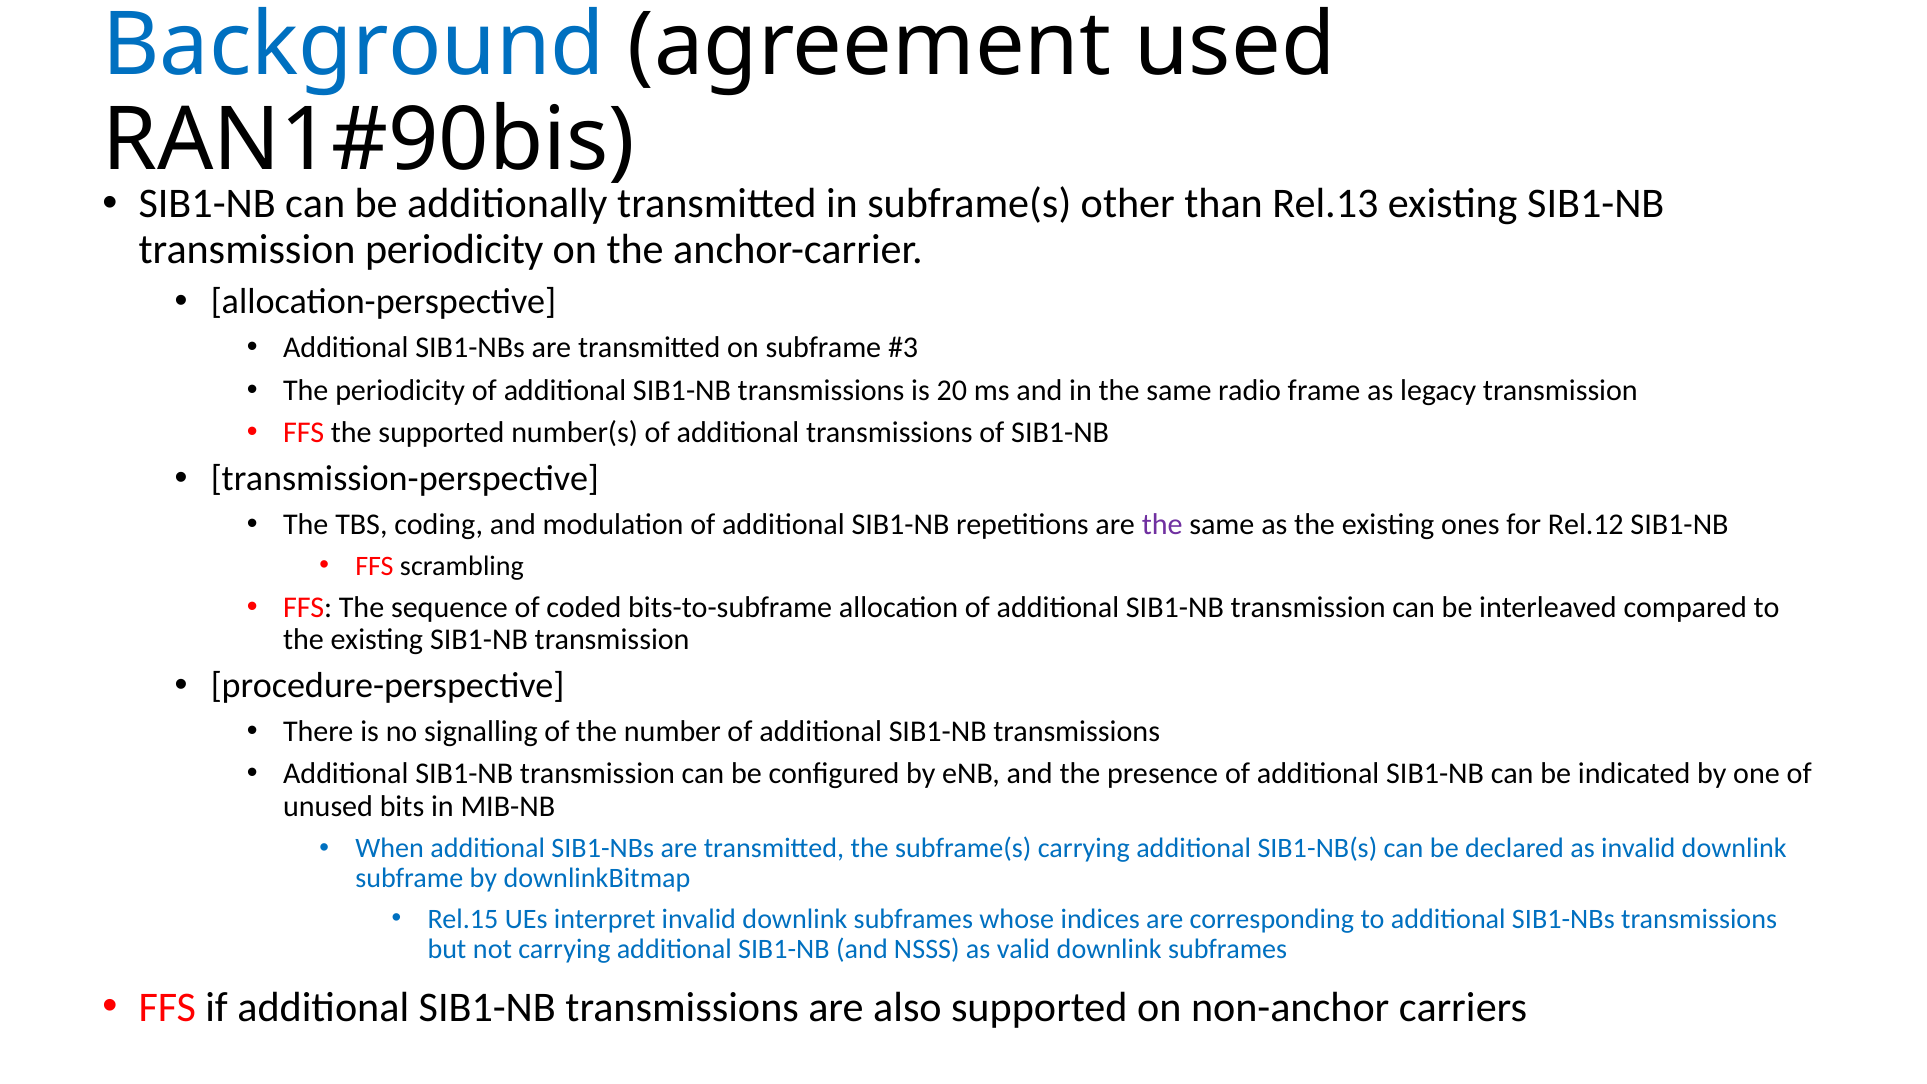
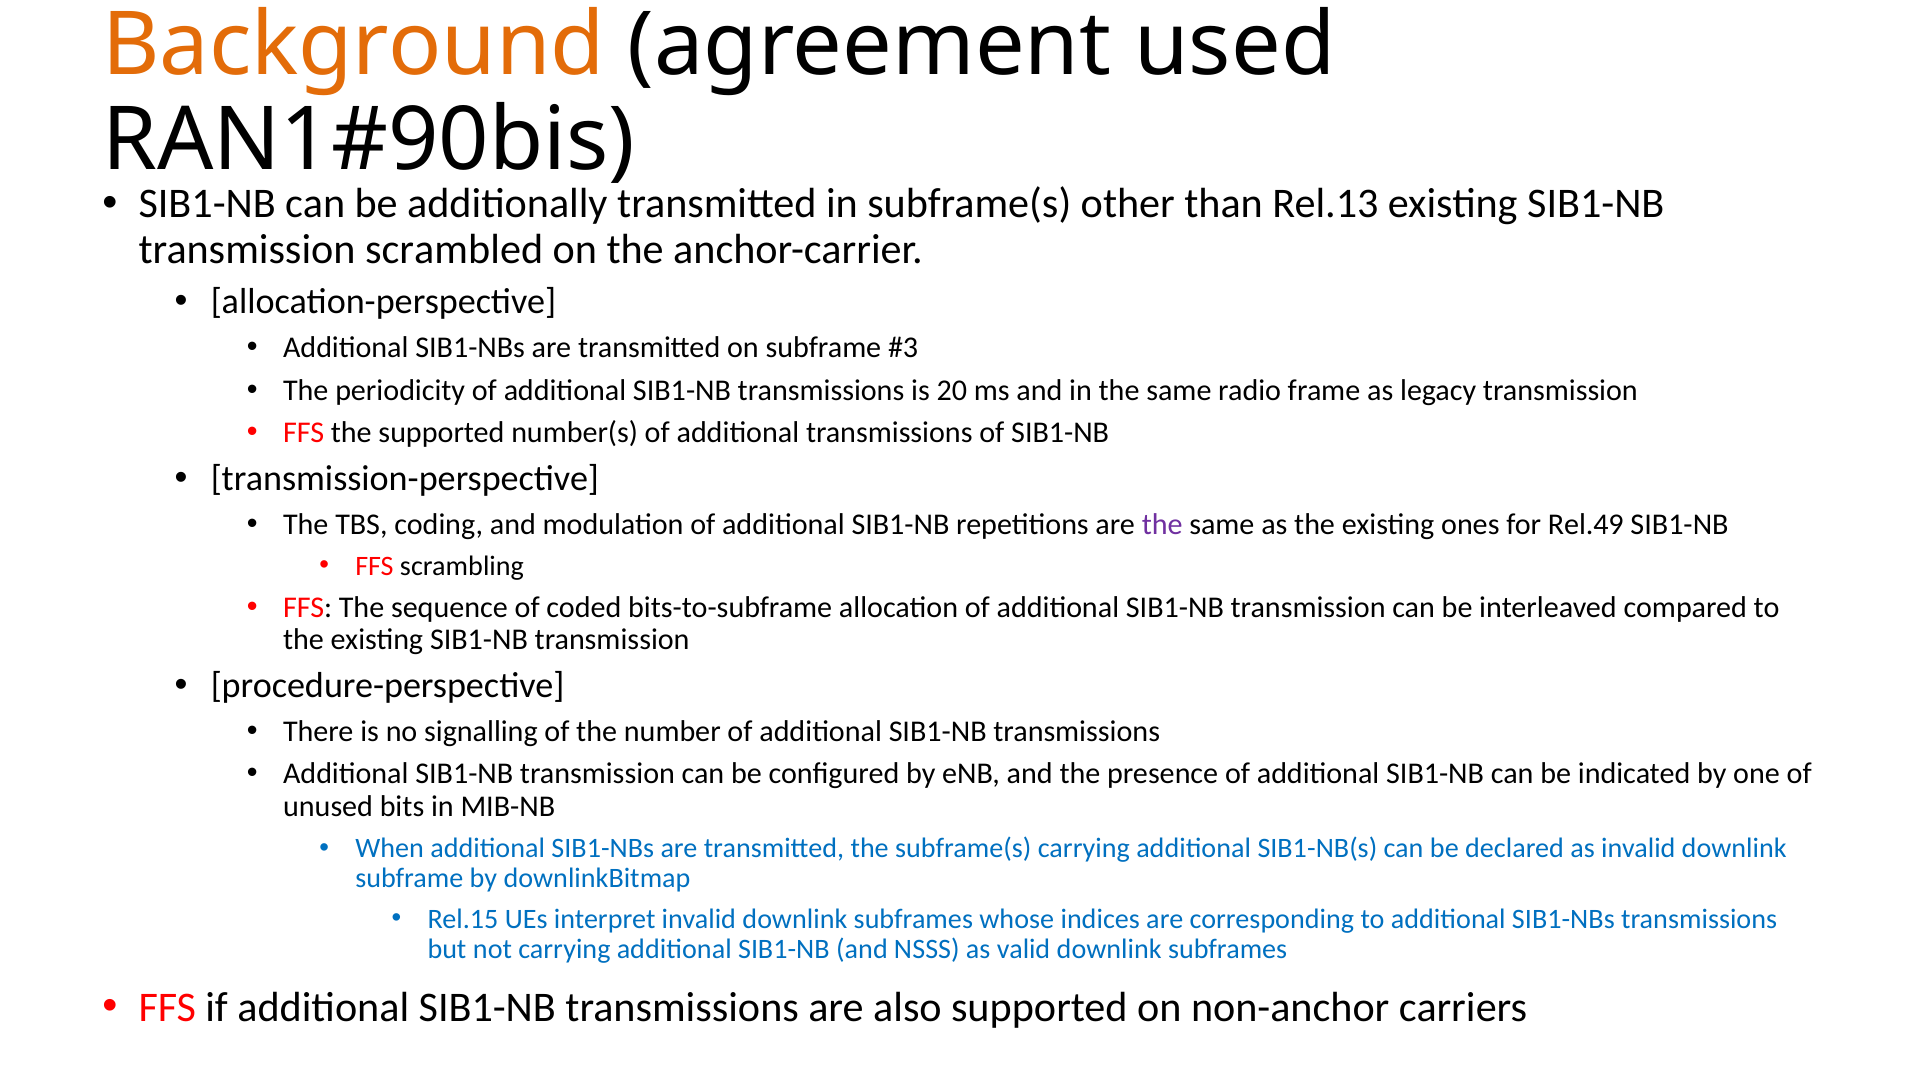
Background colour: blue -> orange (354, 45)
transmission periodicity: periodicity -> scrambled (454, 249)
Rel.12: Rel.12 -> Rel.49 (1586, 524)
